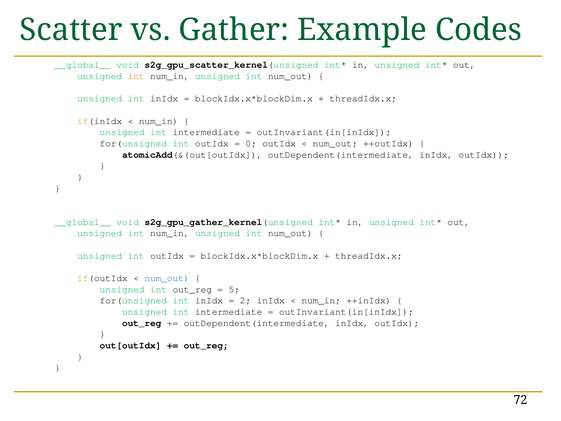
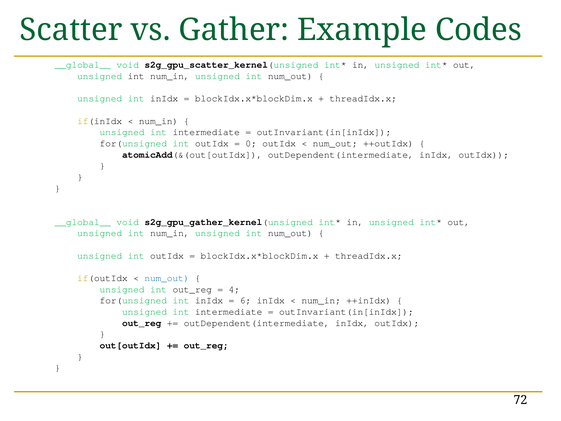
int colour: orange -> black (136, 76)
5: 5 -> 4 (234, 289)
2: 2 -> 6 (245, 300)
